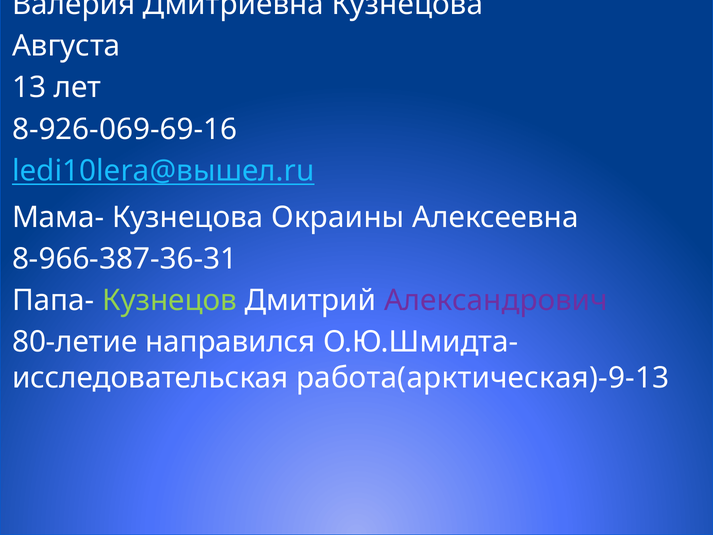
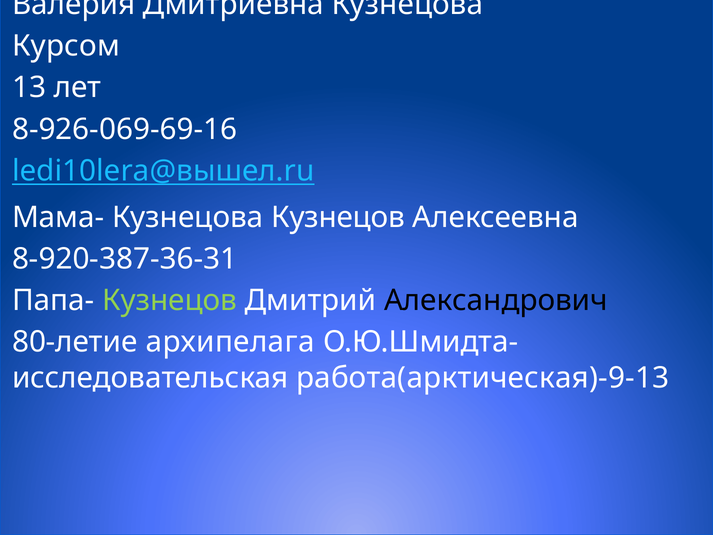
Августа: Августа -> Курсом (66, 46)
Кузнецова Окраины: Окраины -> Кузнецов (338, 217)
8-966-387-36-31: 8-966-387-36-31 -> 8-920-387-36-31 (125, 259)
Александрович colour: purple -> black (496, 300)
направился: направился -> архипелага (230, 342)
